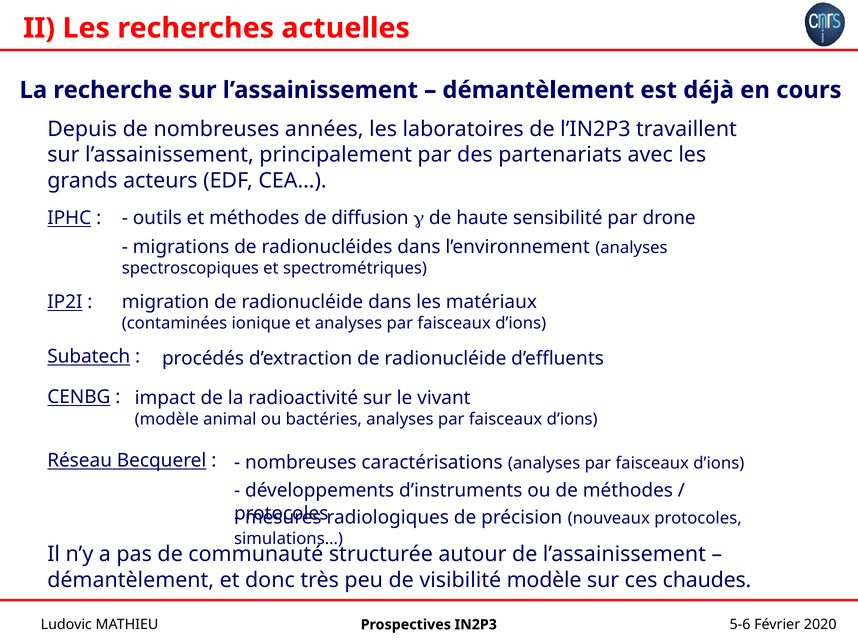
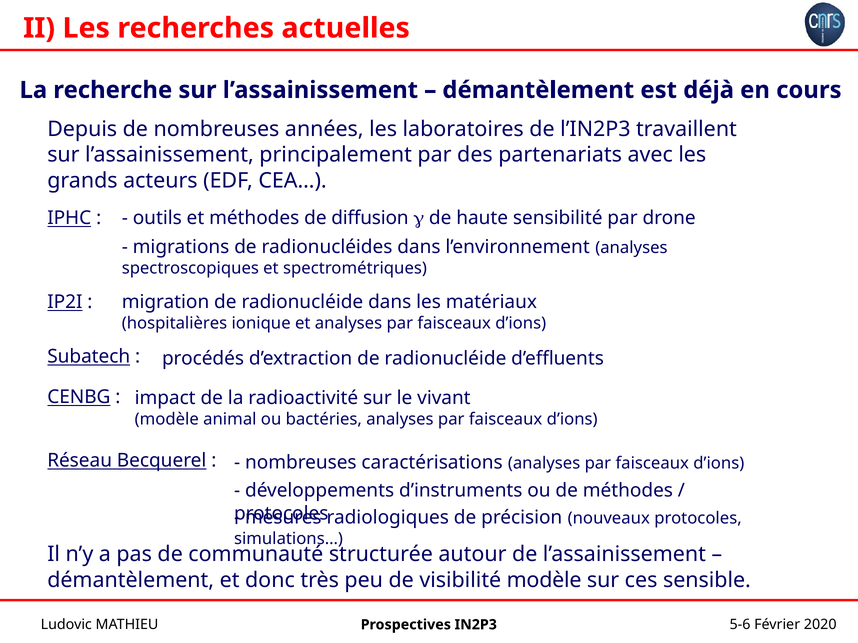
contaminées: contaminées -> hospitalières (175, 323)
chaudes: chaudes -> sensible (707, 580)
